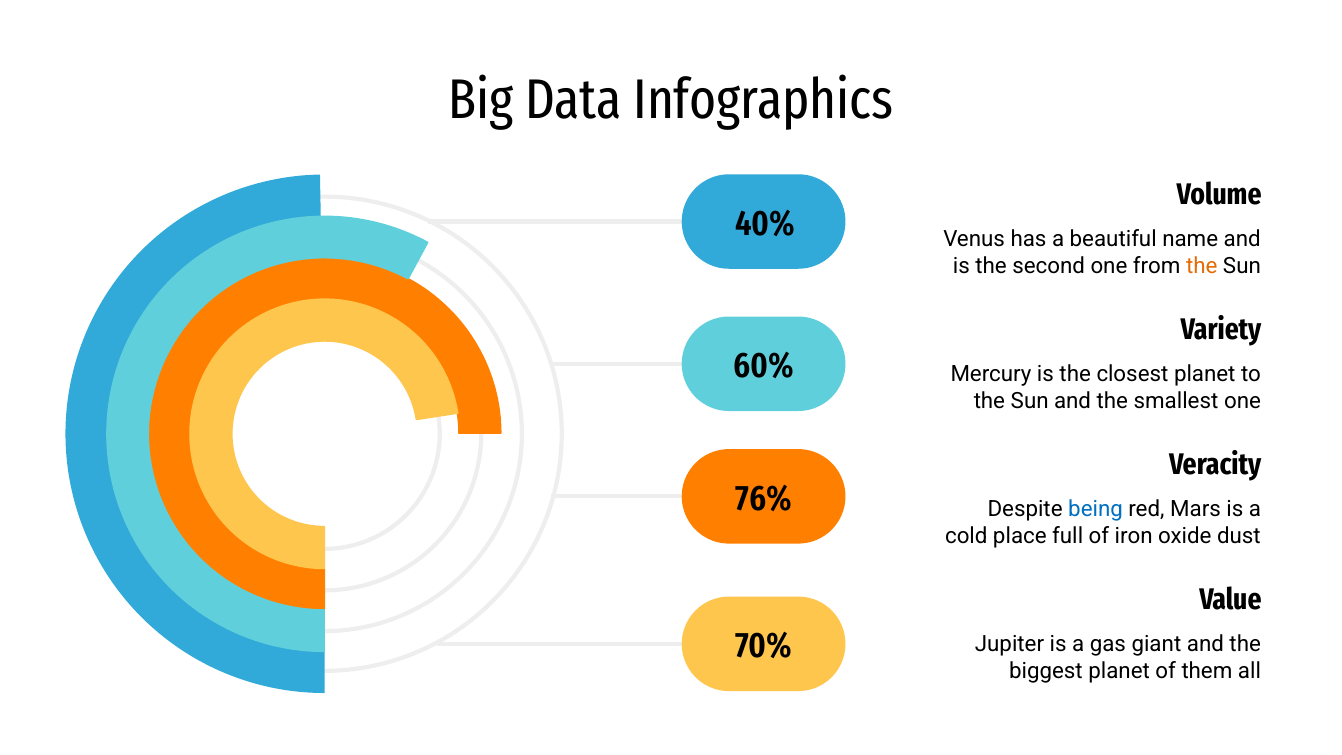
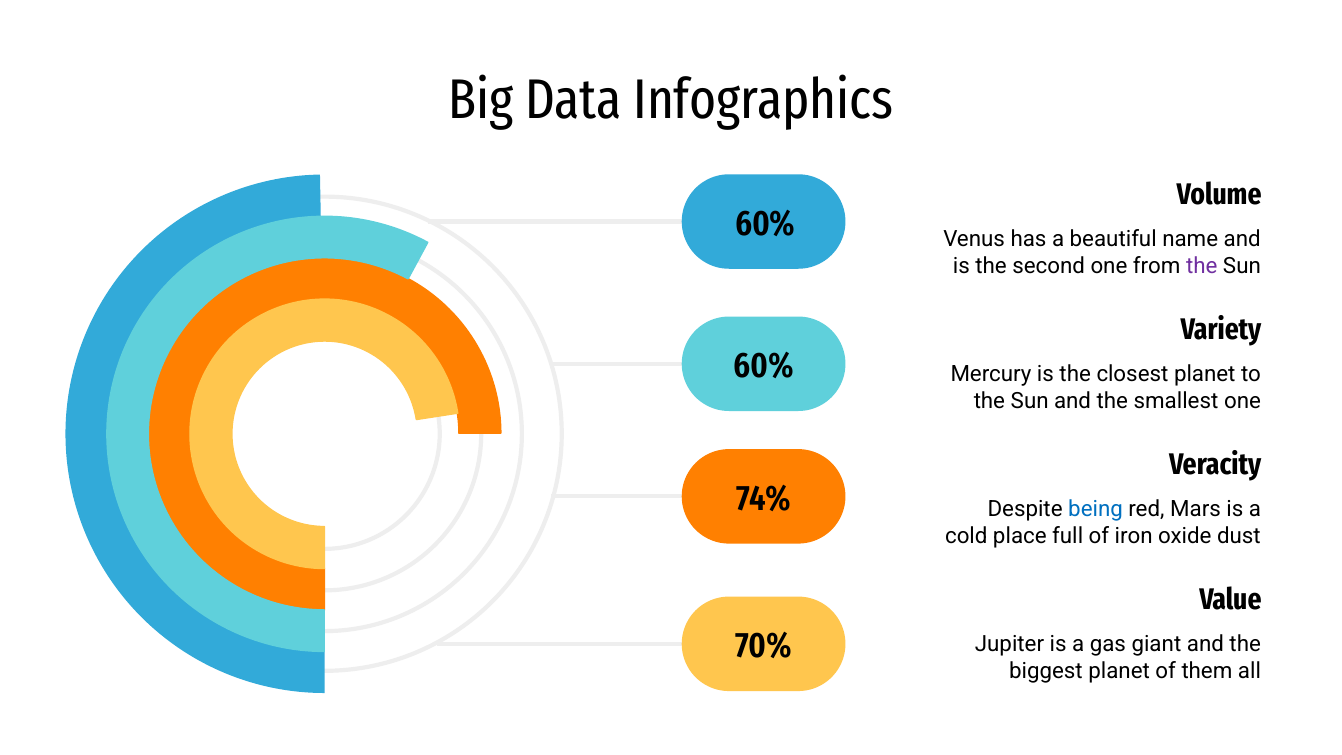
40%: 40% -> 60% (766, 224)
the colour: orange -> purple (1202, 266)
76%: 76% -> 74% (764, 499)
